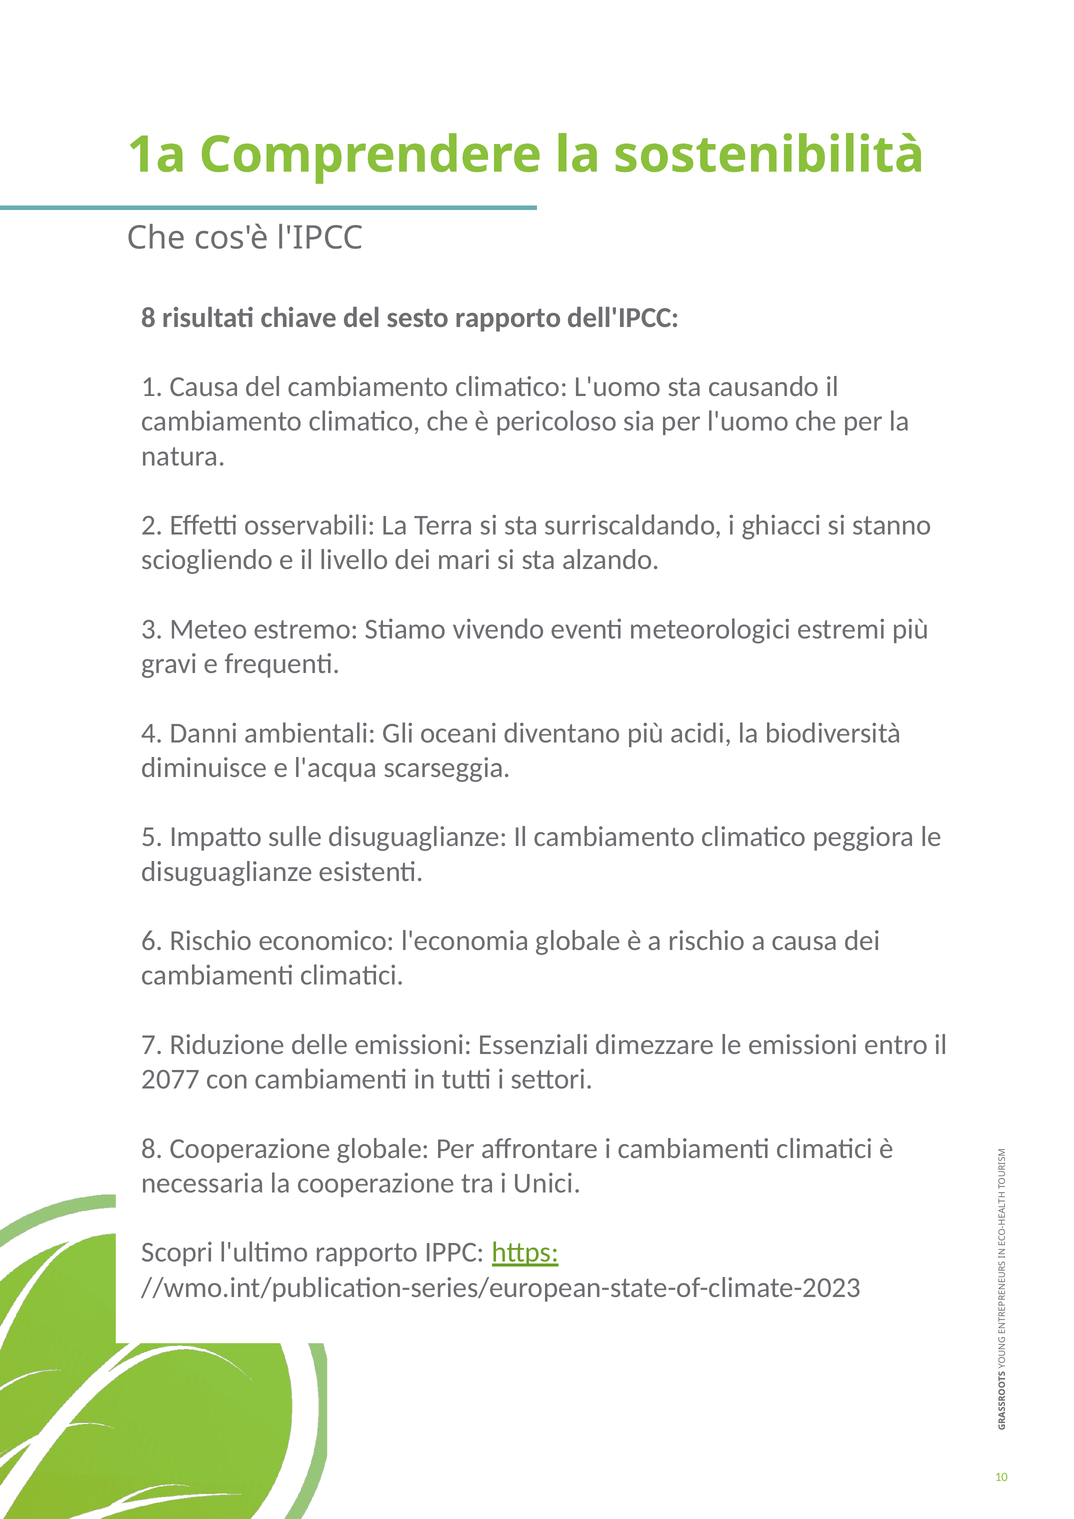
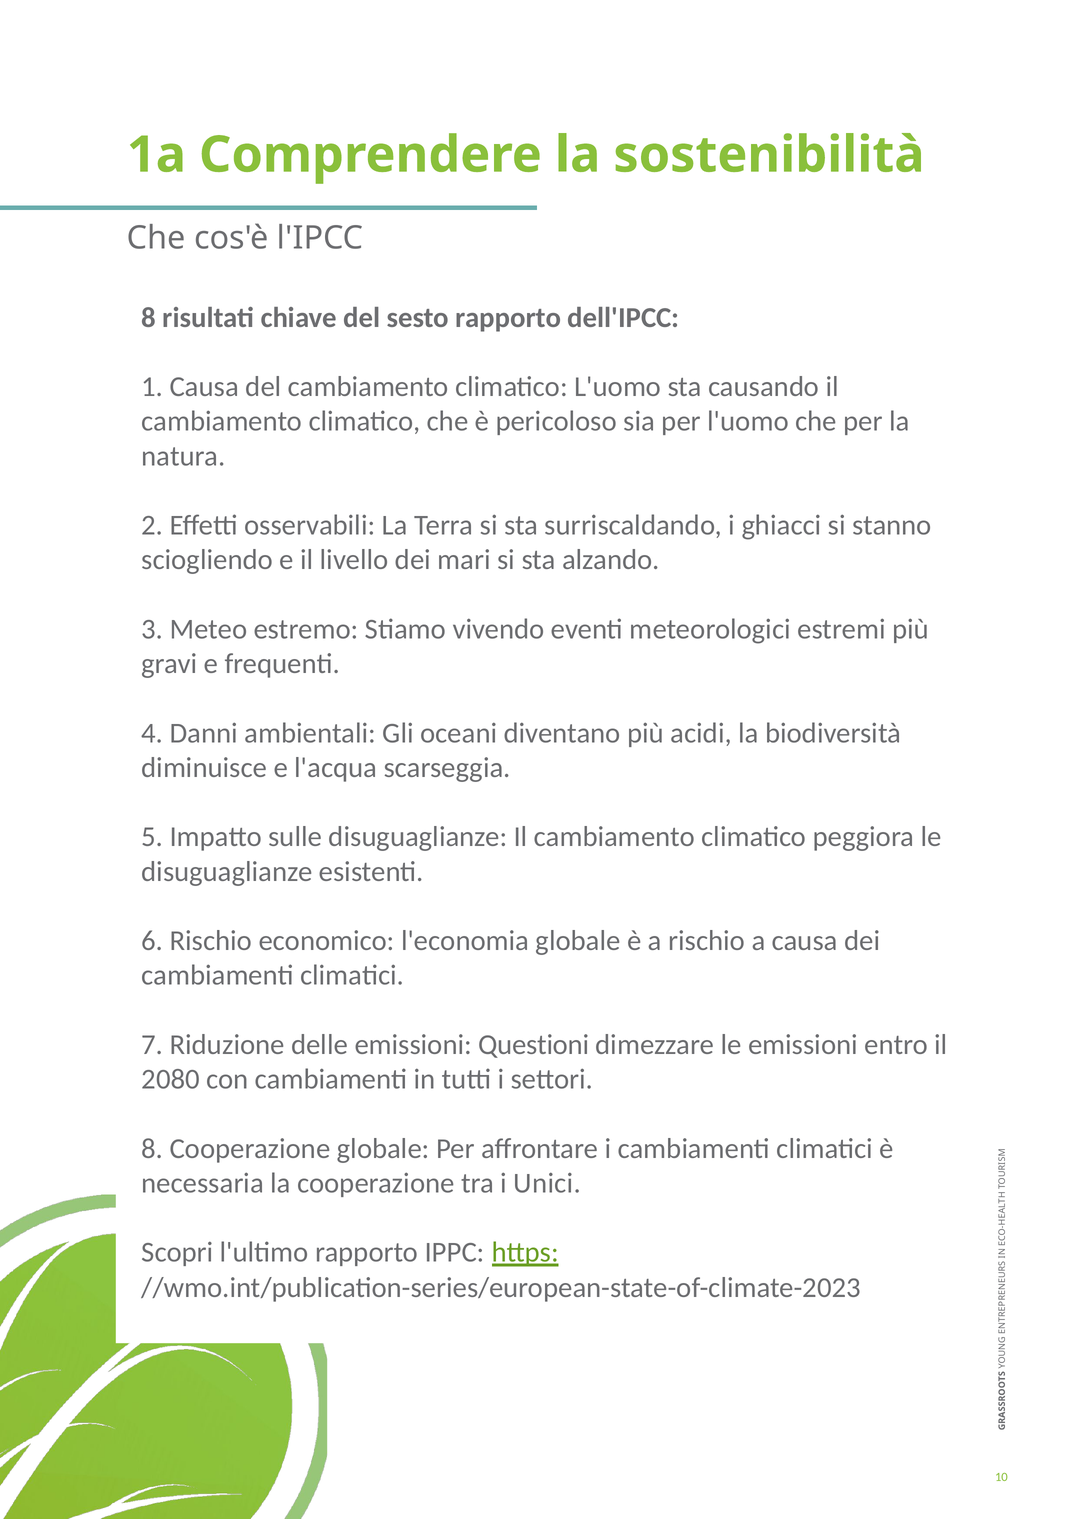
Essenziali: Essenziali -> Questioni (534, 1045)
2077: 2077 -> 2080 (171, 1079)
